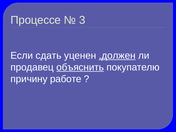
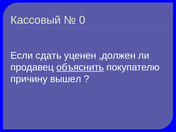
Процессе: Процессе -> Кассовый (36, 20)
3: 3 -> 0 (82, 20)
,должен underline: present -> none (117, 56)
работе: работе -> вышел (66, 79)
